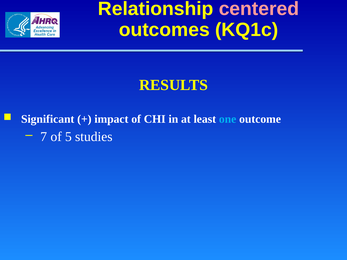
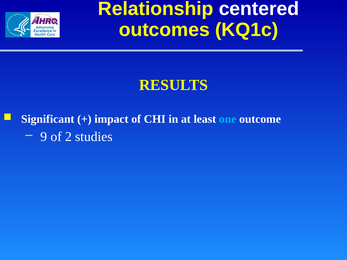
centered colour: pink -> white (259, 9)
7: 7 -> 9 (44, 137)
5: 5 -> 2 (69, 137)
